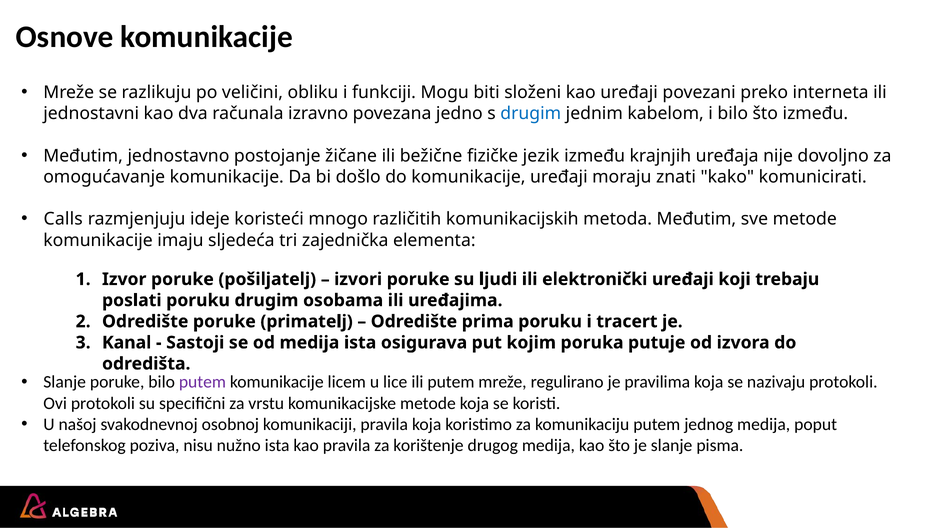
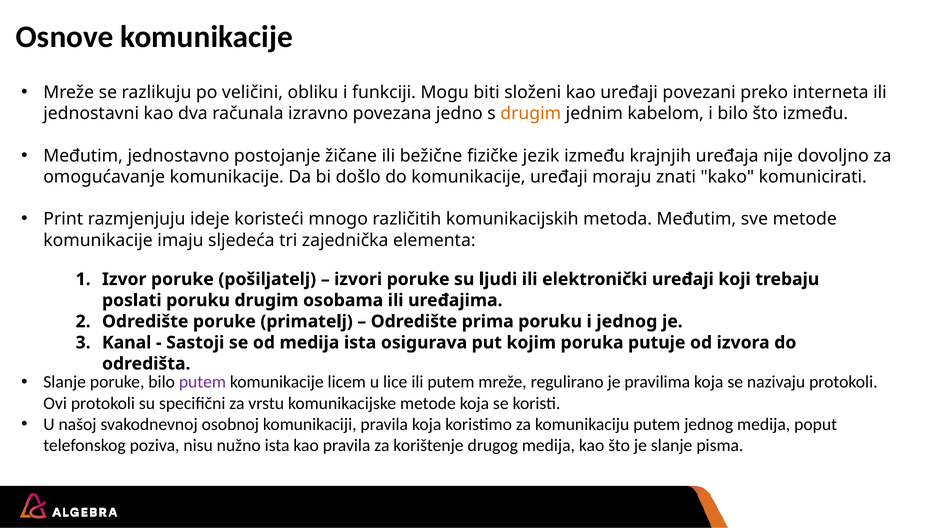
drugim colour: blue -> orange (531, 114)
Calls: Calls -> Print (63, 219)
i tracert: tracert -> jednog (627, 322)
